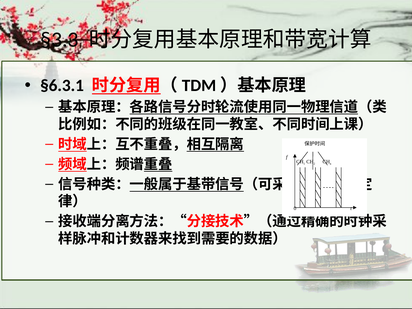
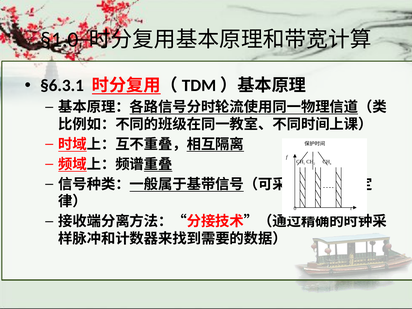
§3.3: §3.3 -> §1.0 (59, 40)
